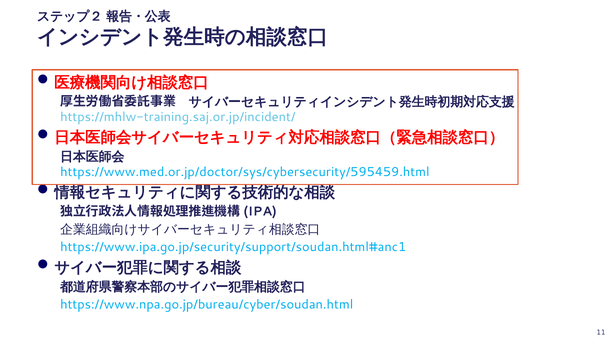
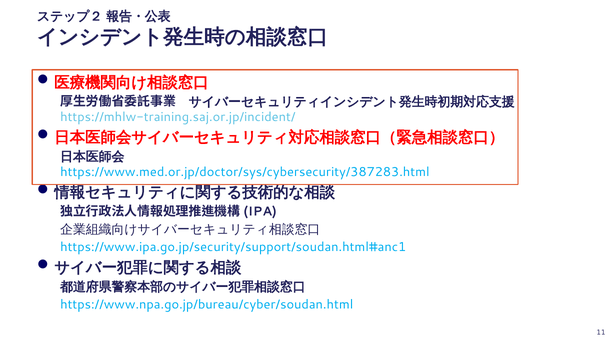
https://www.med.or.jp/doctor/sys/cybersecurity/595459.html: https://www.med.or.jp/doctor/sys/cybersecurity/595459.html -> https://www.med.or.jp/doctor/sys/cybersecurity/387283.html (245, 172)
